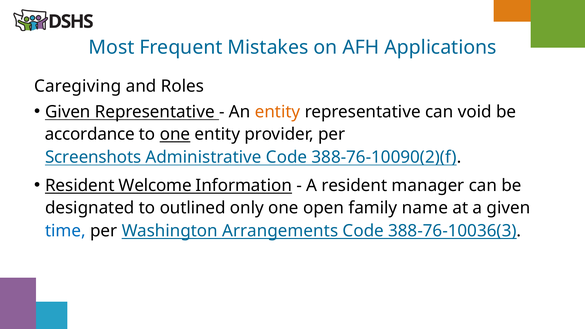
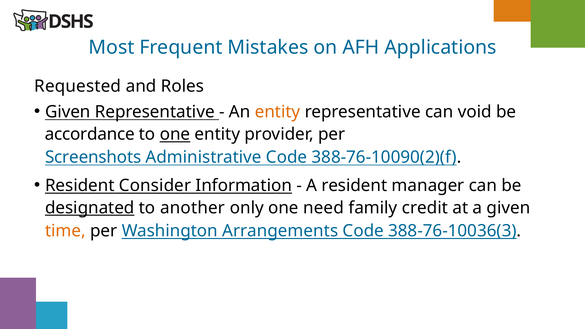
Caregiving: Caregiving -> Requested (78, 86)
Welcome: Welcome -> Consider (155, 185)
designated underline: none -> present (90, 208)
outlined: outlined -> another (192, 208)
open: open -> need (323, 208)
name: name -> credit (425, 208)
time colour: blue -> orange (65, 231)
